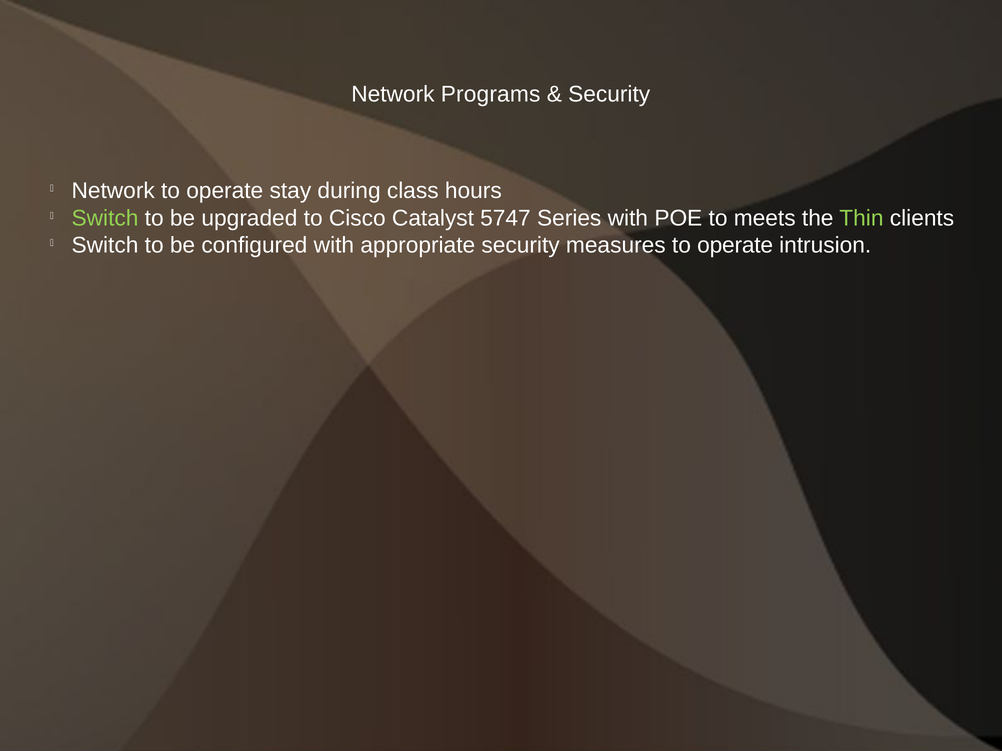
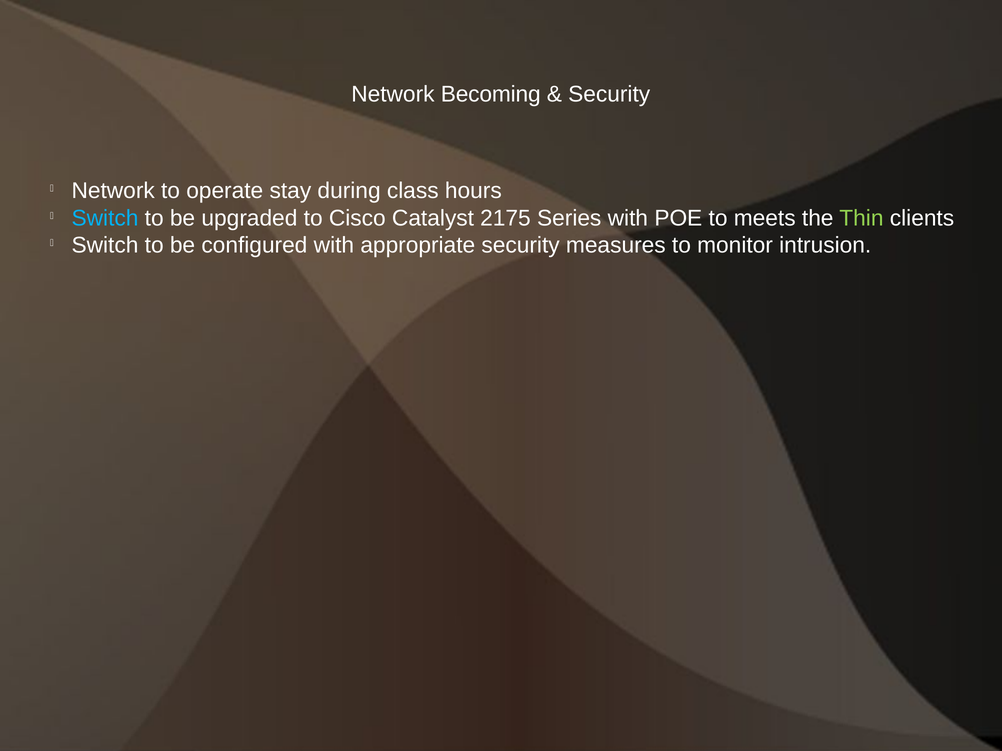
Programs: Programs -> Becoming (491, 94)
Switch colour: light green -> light blue (105, 218)
5747: 5747 -> 2175 (505, 218)
measures to operate: operate -> monitor (735, 246)
